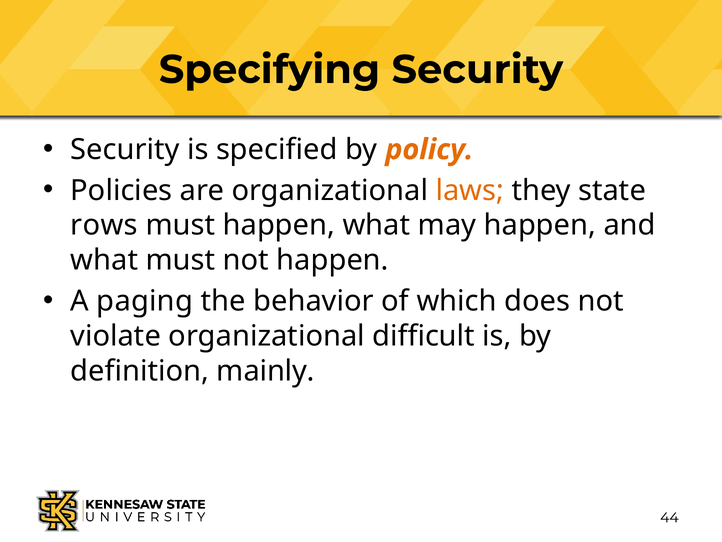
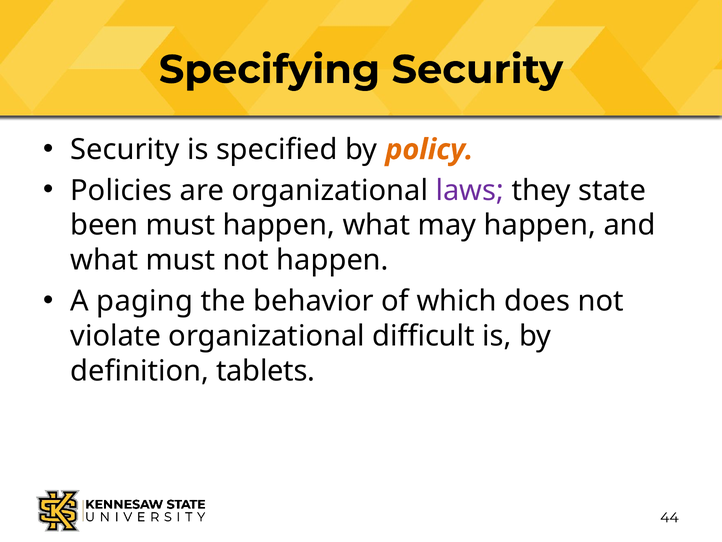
laws colour: orange -> purple (470, 190)
rows: rows -> been (104, 225)
mainly: mainly -> tablets (266, 371)
